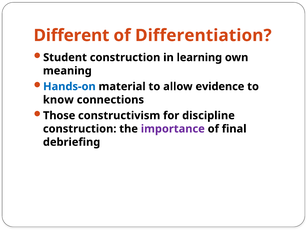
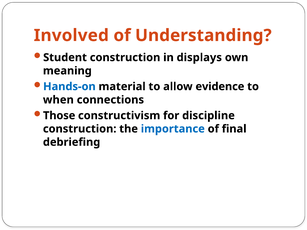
Different: Different -> Involved (71, 35)
Differentiation: Differentiation -> Understanding (203, 35)
learning: learning -> displays (199, 58)
know: know -> when (58, 100)
importance colour: purple -> blue (173, 129)
